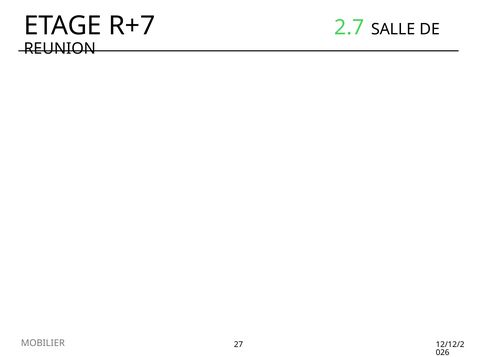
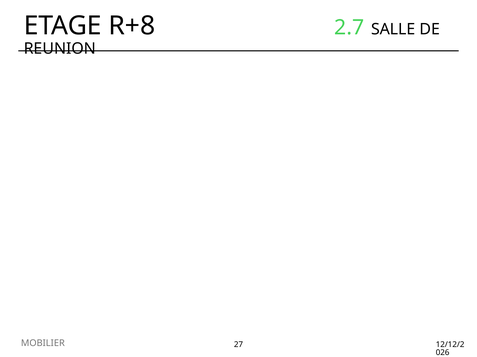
R+7: R+7 -> R+8 (132, 26)
